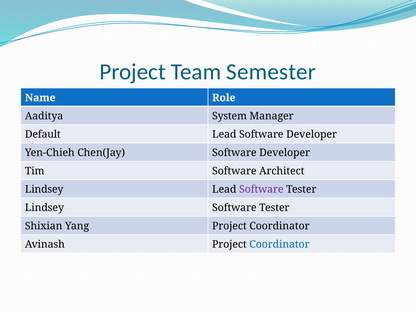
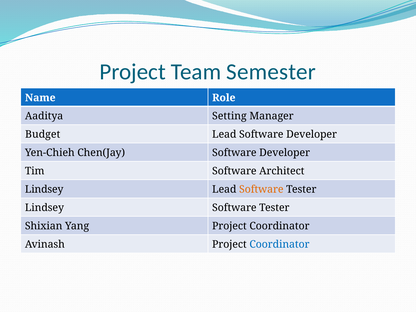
System: System -> Setting (229, 116)
Default: Default -> Budget (43, 134)
Software colour: purple -> orange (261, 189)
